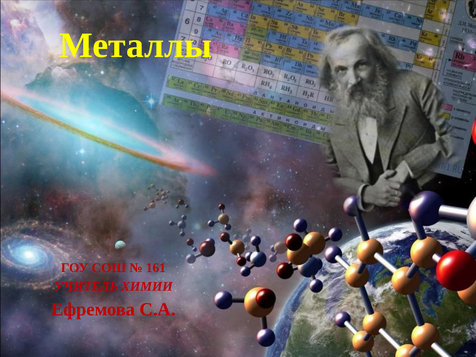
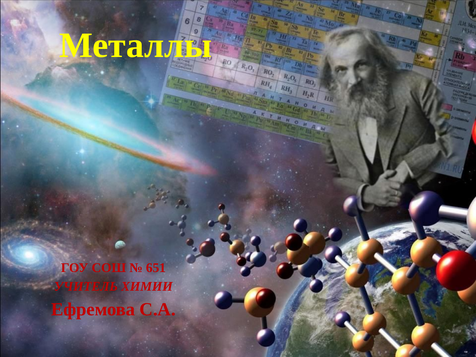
161: 161 -> 651 (156, 268)
